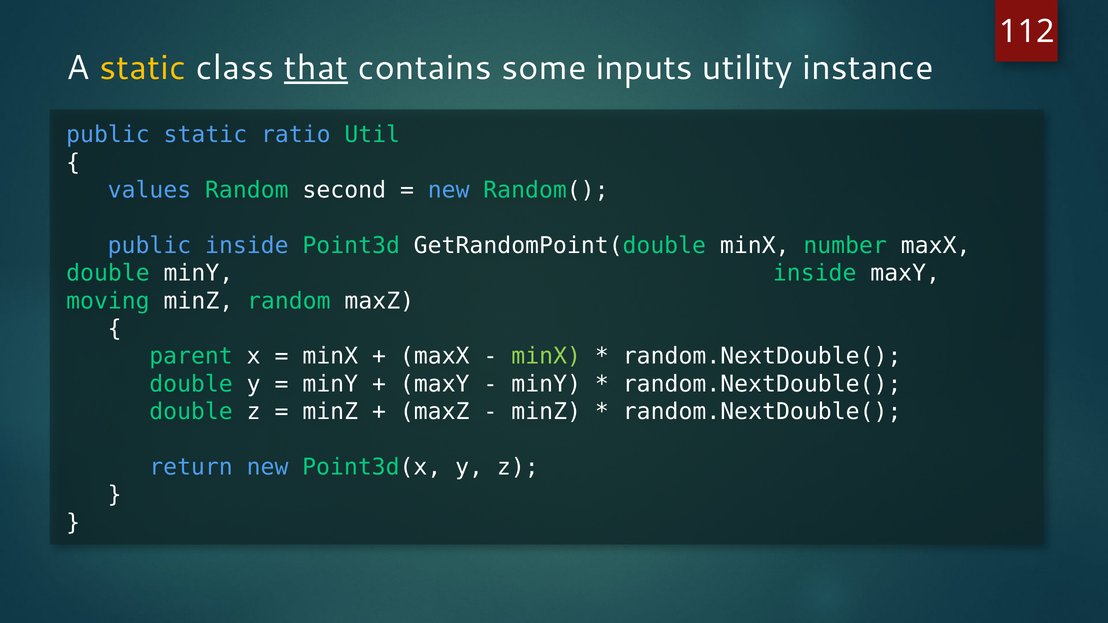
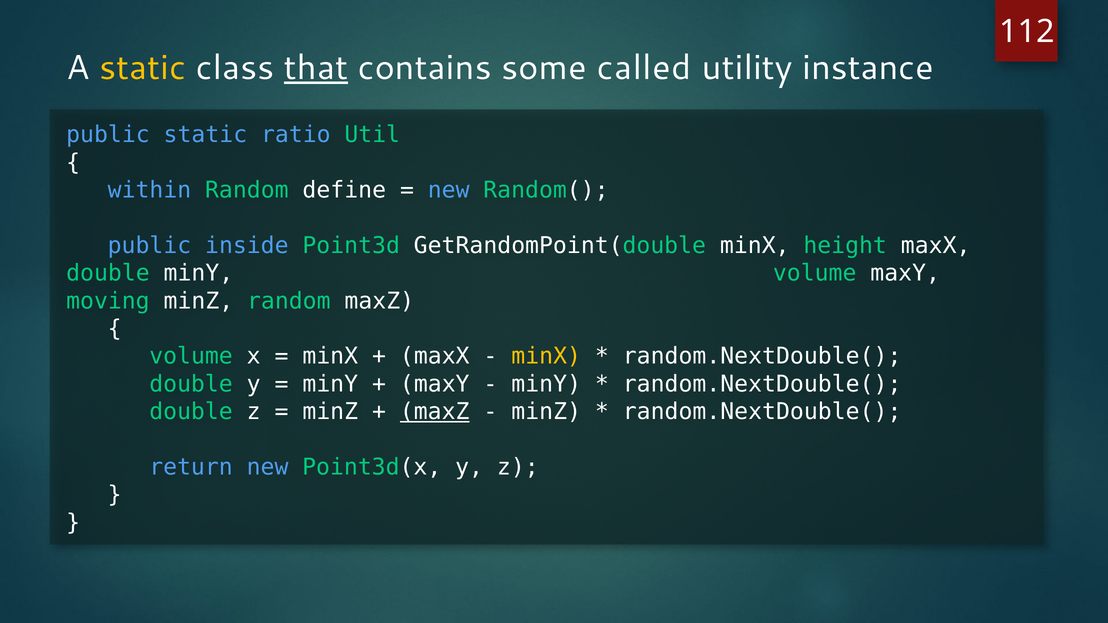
inputs: inputs -> called (644, 68)
values: values -> within (149, 190)
second: second -> define (344, 190)
number: number -> height (845, 246)
minY inside: inside -> volume (815, 273)
parent: parent -> volume (191, 356)
minX colour: light green -> yellow (546, 356)
maxZ underline: none -> present (435, 412)
